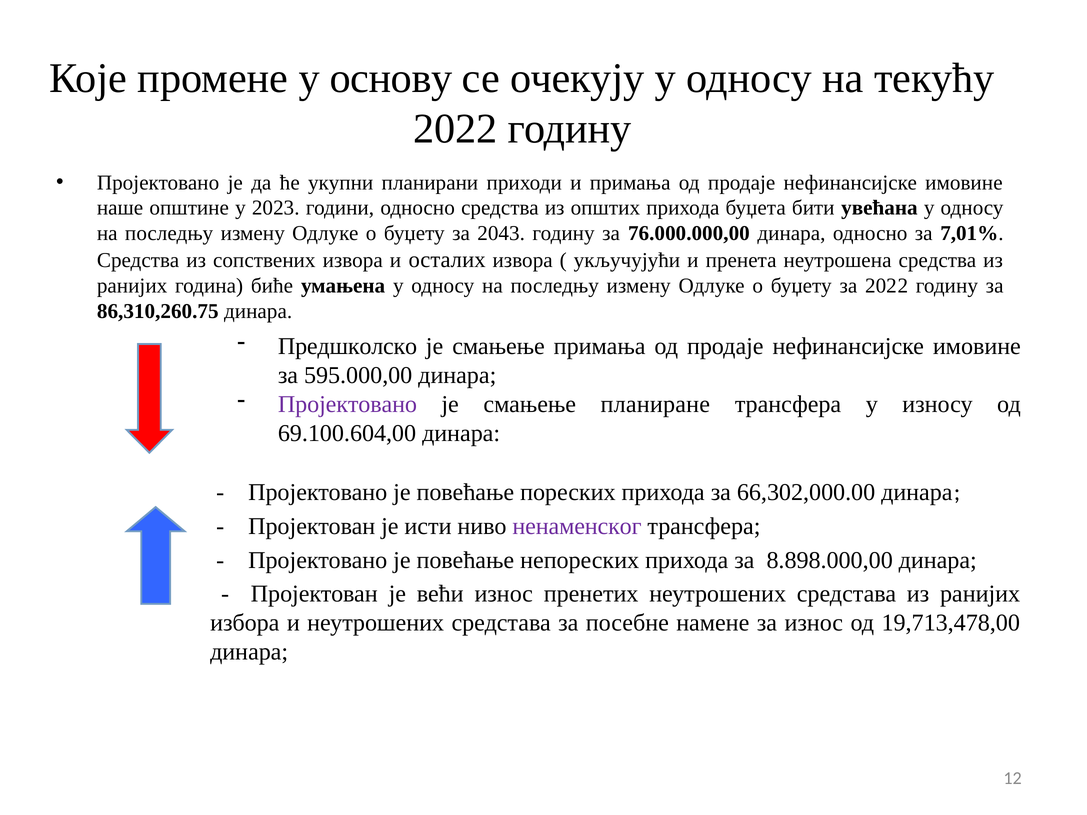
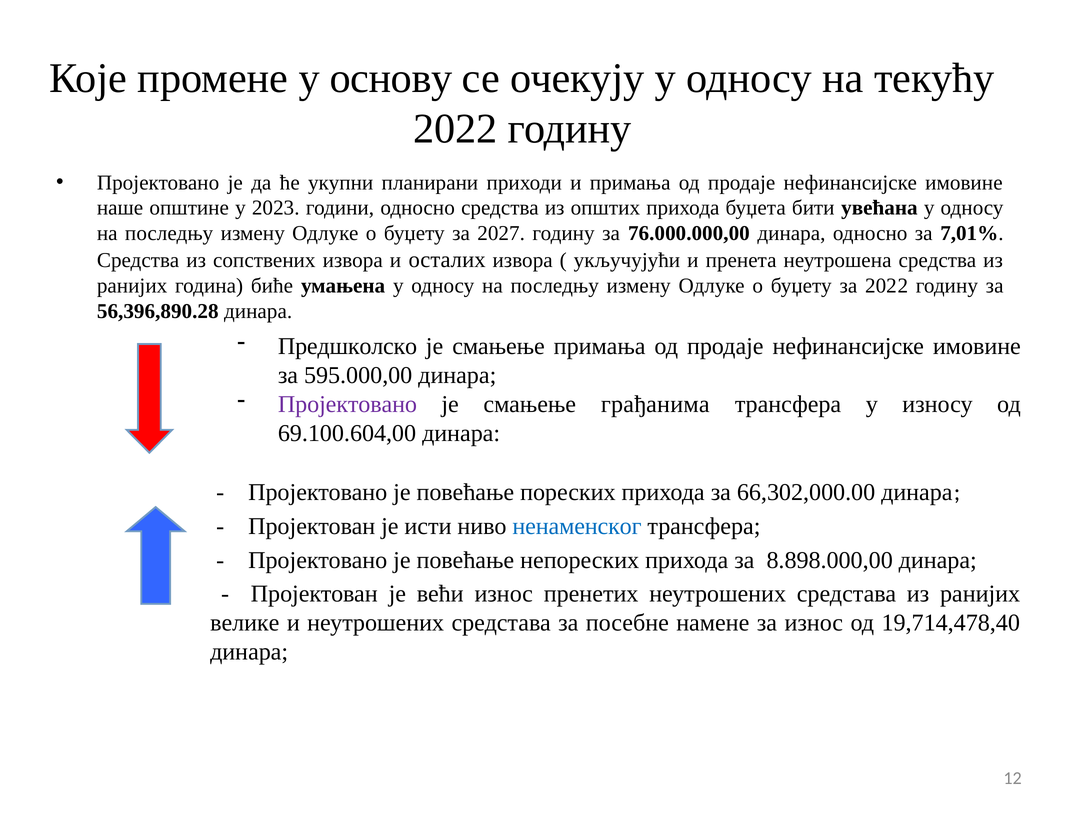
2043: 2043 -> 2027 (501, 233)
86,310,260.75: 86,310,260.75 -> 56,396,890.28 (158, 311)
планиране: планиране -> грађанима (655, 404)
ненаменског colour: purple -> blue (577, 526)
избора: избора -> велике (245, 623)
19,713,478,00: 19,713,478,00 -> 19,714,478,40 (951, 623)
